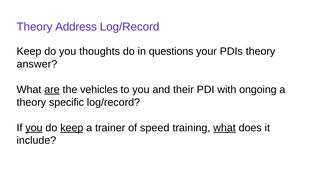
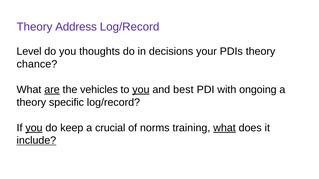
Keep: Keep -> Level (29, 52)
questions: questions -> decisions (171, 52)
answer: answer -> chance (37, 64)
you underline: none -> present (141, 90)
their: their -> best (183, 90)
keep underline: present -> none (72, 128)
trainer: trainer -> crucial (110, 128)
speed: speed -> norms (155, 128)
include underline: none -> present (36, 141)
